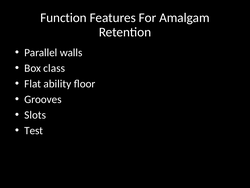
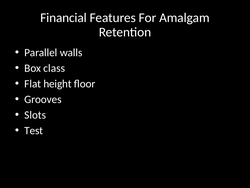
Function: Function -> Financial (64, 18)
ability: ability -> height (58, 84)
